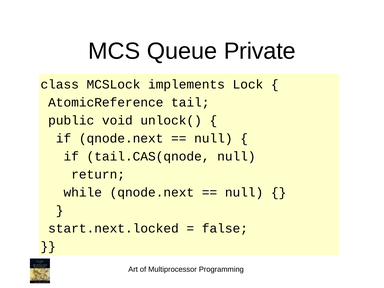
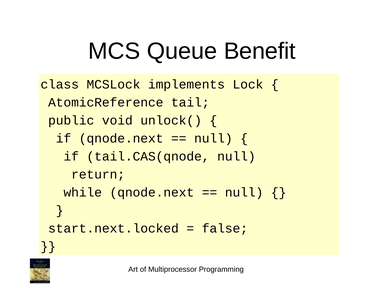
Private: Private -> Benefit (260, 51)
